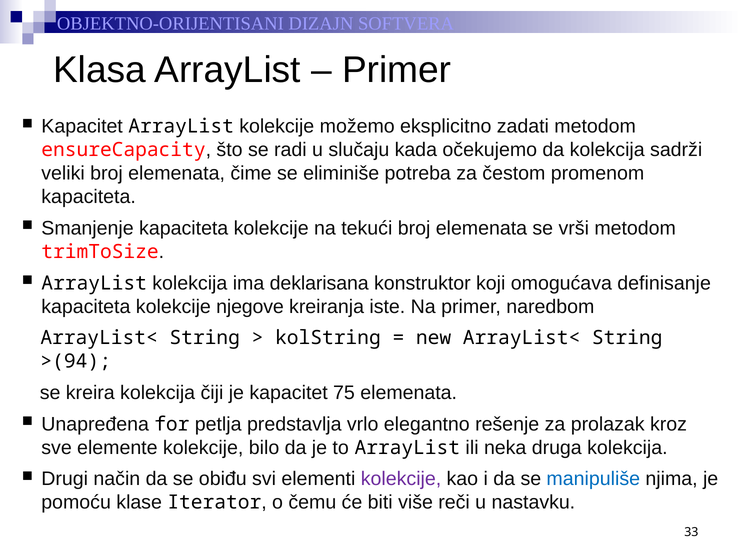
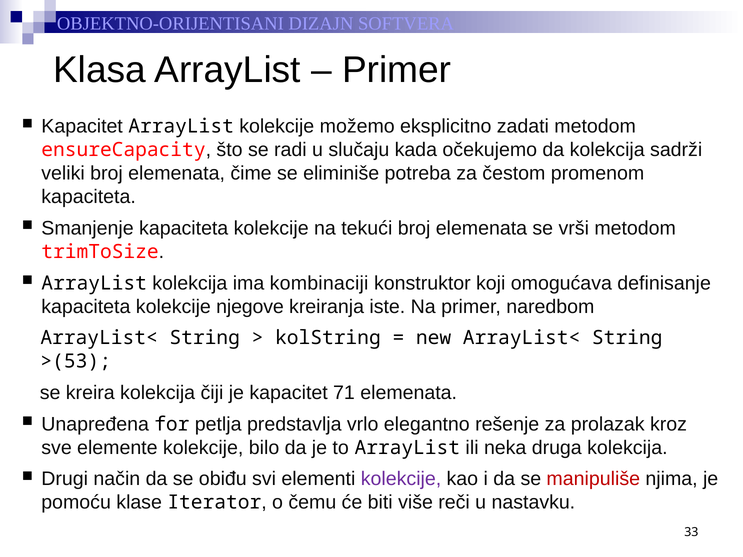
deklarisana: deklarisana -> kombinaciji (319, 283)
>(94: >(94 -> >(53 (76, 362)
75: 75 -> 71 (344, 393)
manipuliše colour: blue -> red (593, 479)
